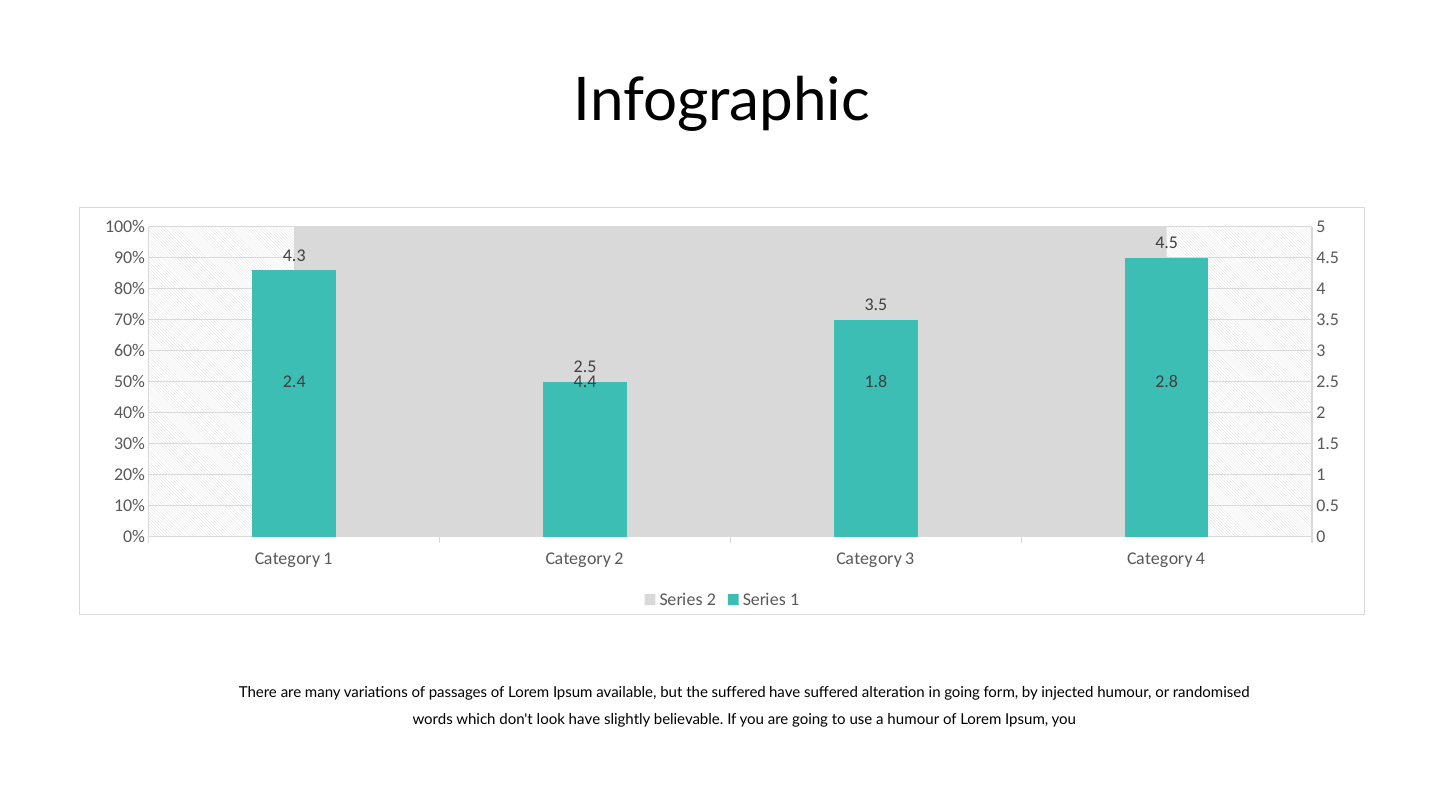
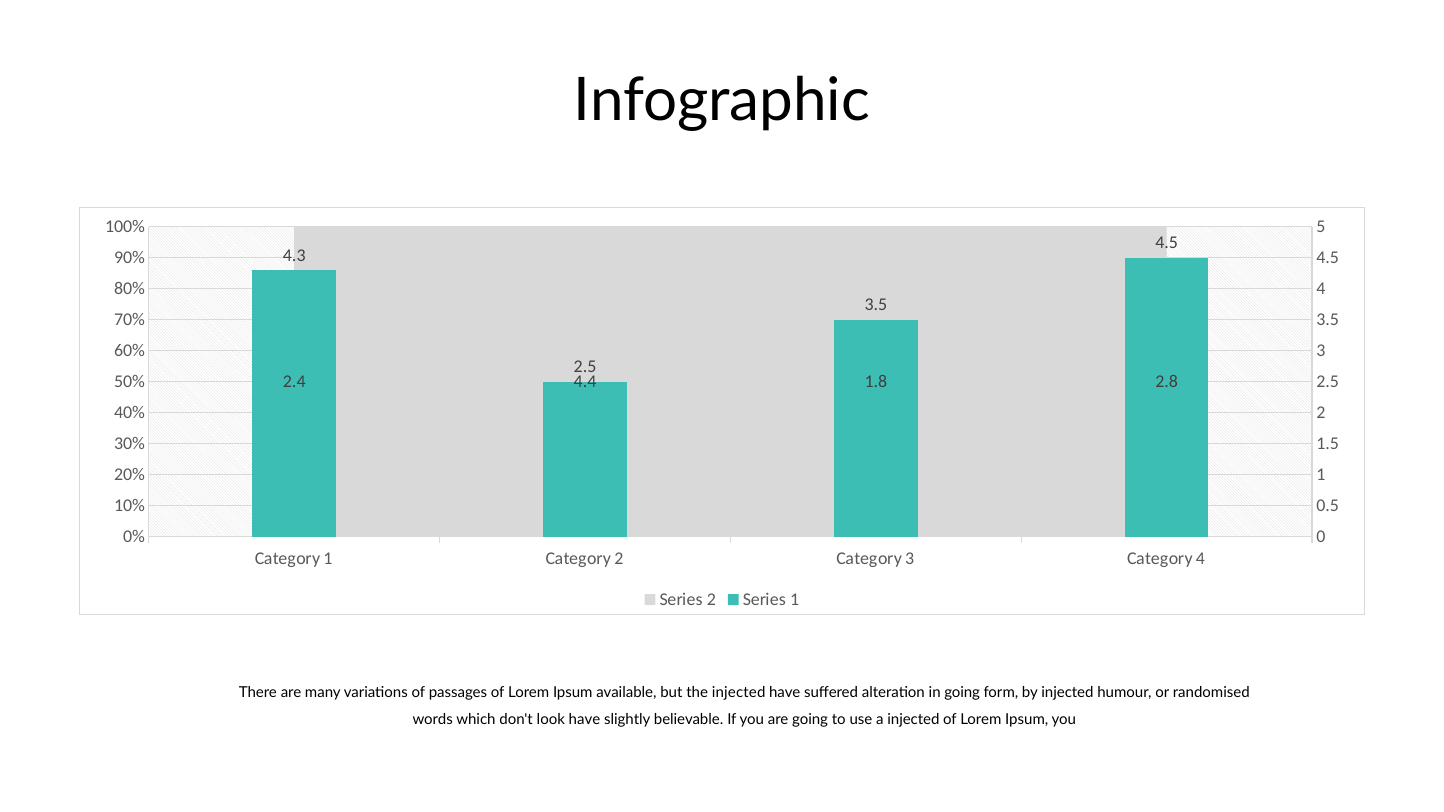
the suffered: suffered -> injected (739, 693)
a humour: humour -> injected (913, 720)
